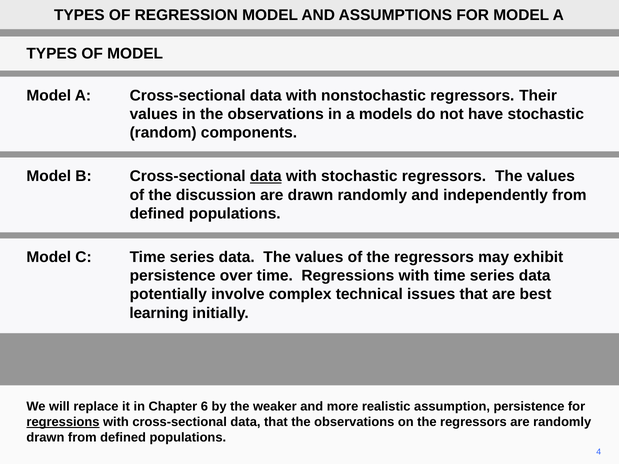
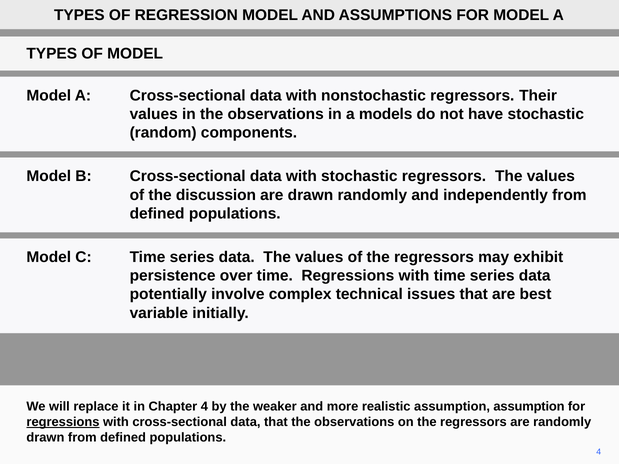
data underline: present -> none (266, 176)
learning: learning -> variable (159, 313)
Chapter 6: 6 -> 4 (204, 407)
assumption persistence: persistence -> assumption (529, 407)
